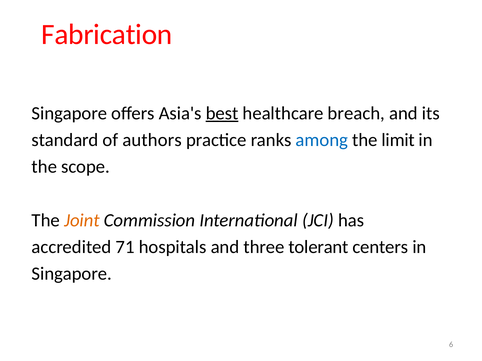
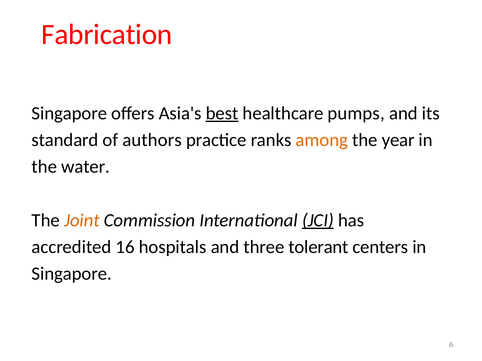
breach: breach -> pumps (356, 113)
among colour: blue -> orange (322, 140)
limit: limit -> year (398, 140)
scope: scope -> water (86, 167)
JCI underline: none -> present (318, 221)
71: 71 -> 16 (125, 247)
